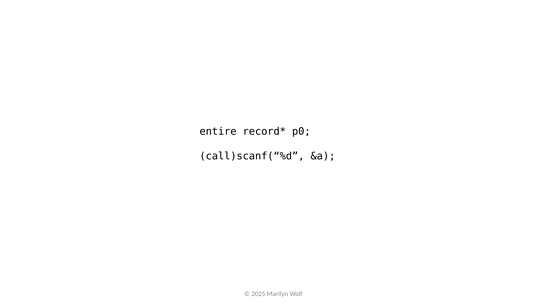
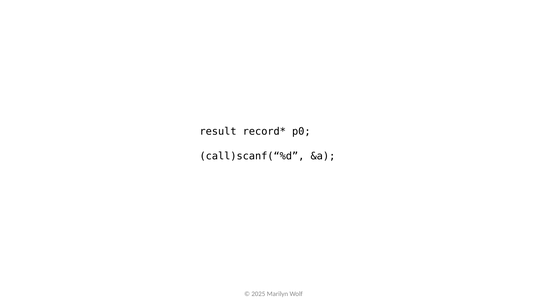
entire: entire -> result (218, 131)
